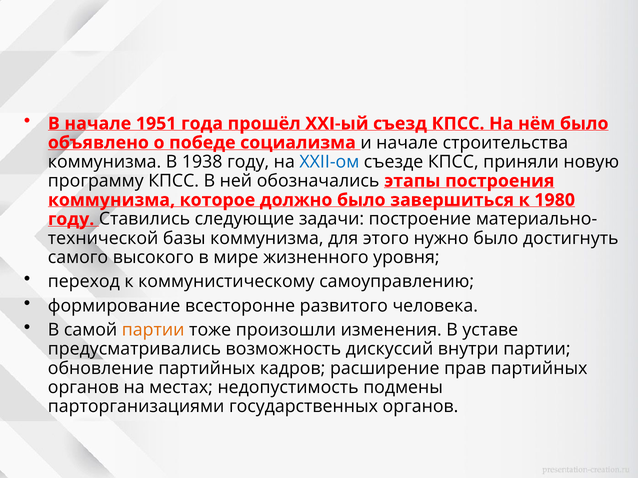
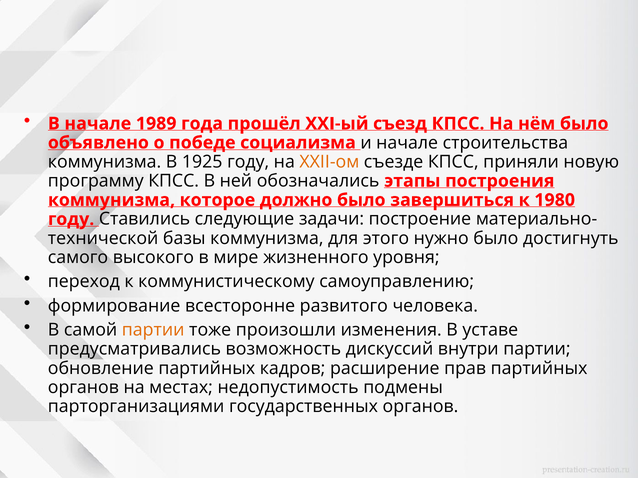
1951: 1951 -> 1989 (156, 124)
1938: 1938 -> 1925 (202, 162)
XXII-ом colour: blue -> orange (329, 162)
